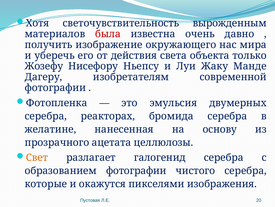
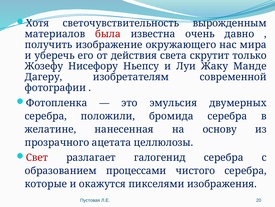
объекта: объекта -> скрутит (210, 55)
реакторах: реакторах -> положили (108, 116)
Свет colour: orange -> red (37, 157)
образованием фотографии: фотографии -> процессами (136, 170)
